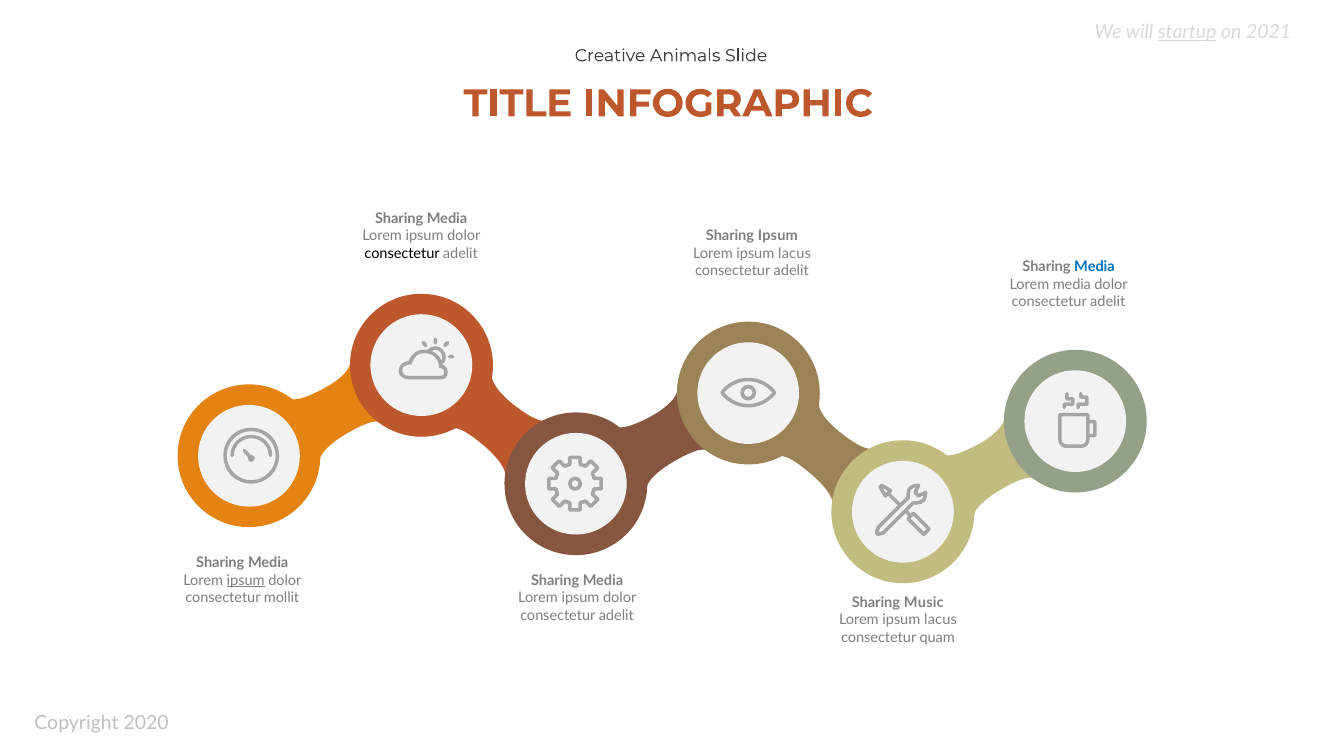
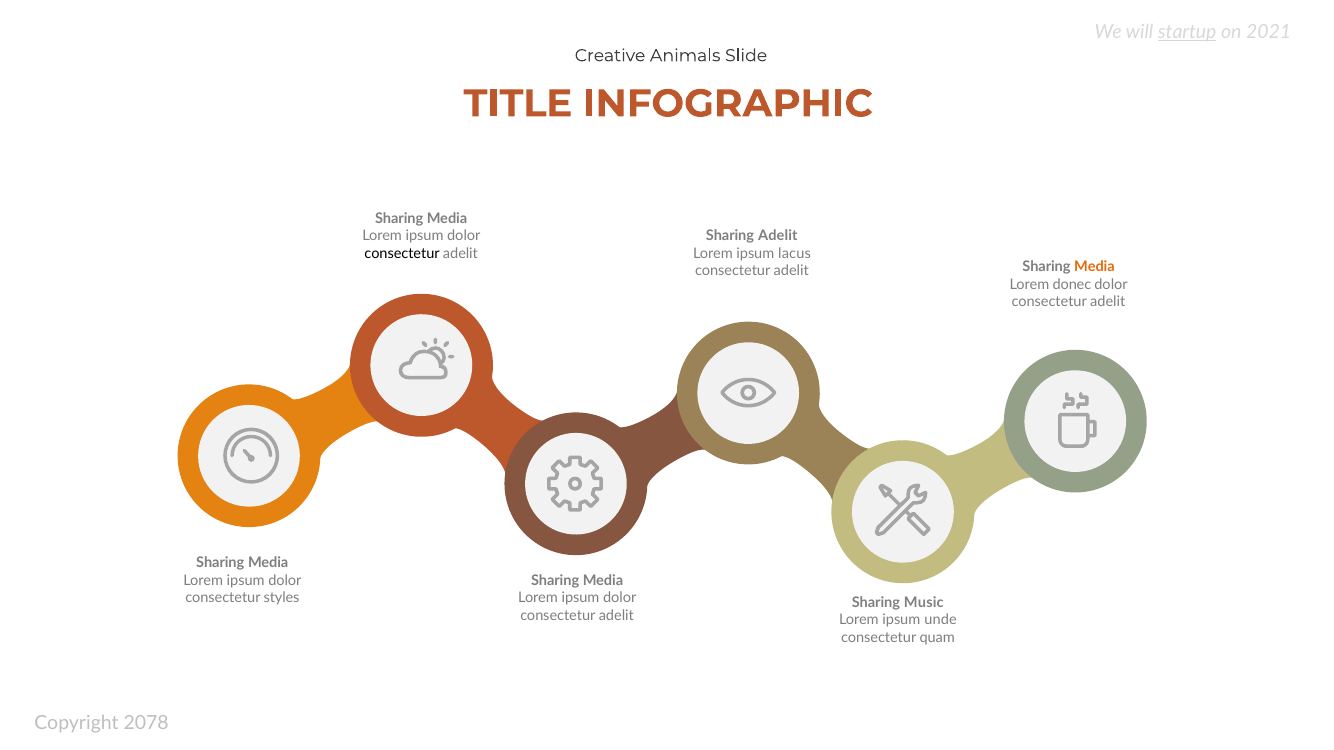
Sharing Ipsum: Ipsum -> Adelit (778, 236)
Media colour: blue -> orange (1094, 267)
Lorem media: media -> donec (1072, 285)
ipsum underline: present -> none (246, 581)
mollit: mollit -> styles (282, 598)
lacus: lacus -> unde (941, 620)
2020: 2020 -> 2078 (146, 724)
